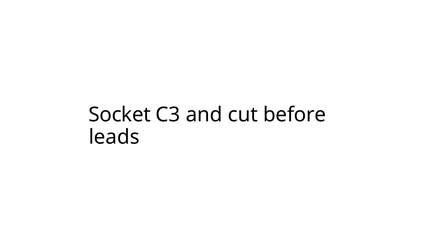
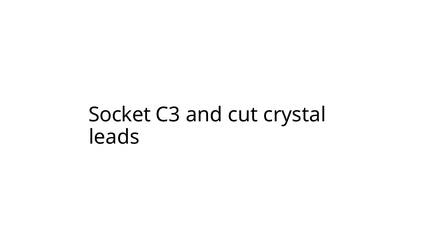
before: before -> crystal (295, 115)
